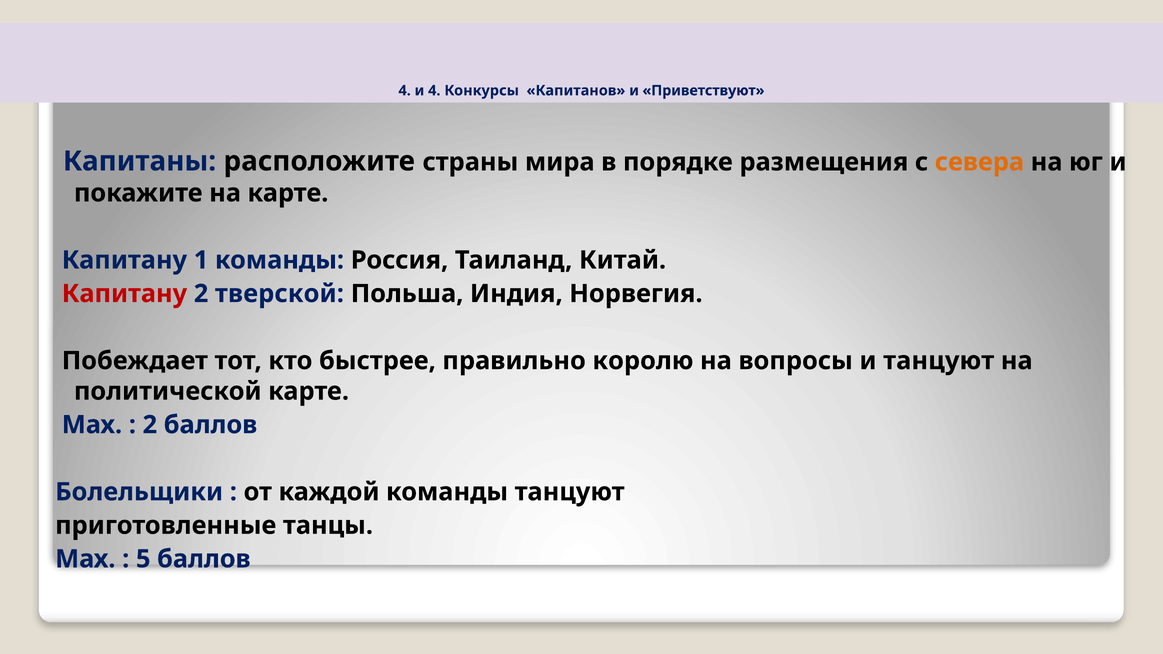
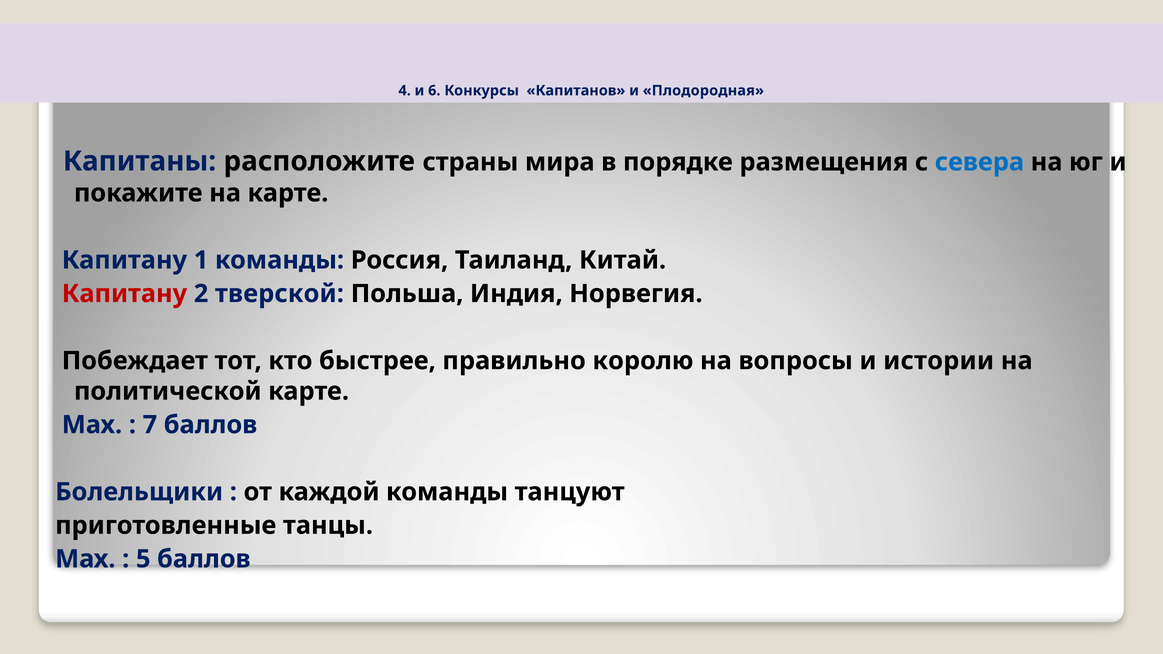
и 4: 4 -> 6 (434, 91)
Приветствуют: Приветствуют -> Плодородная (703, 91)
севера colour: orange -> blue (979, 162)
и танцуют: танцуют -> истории (939, 361)
2: 2 -> 7 (150, 425)
